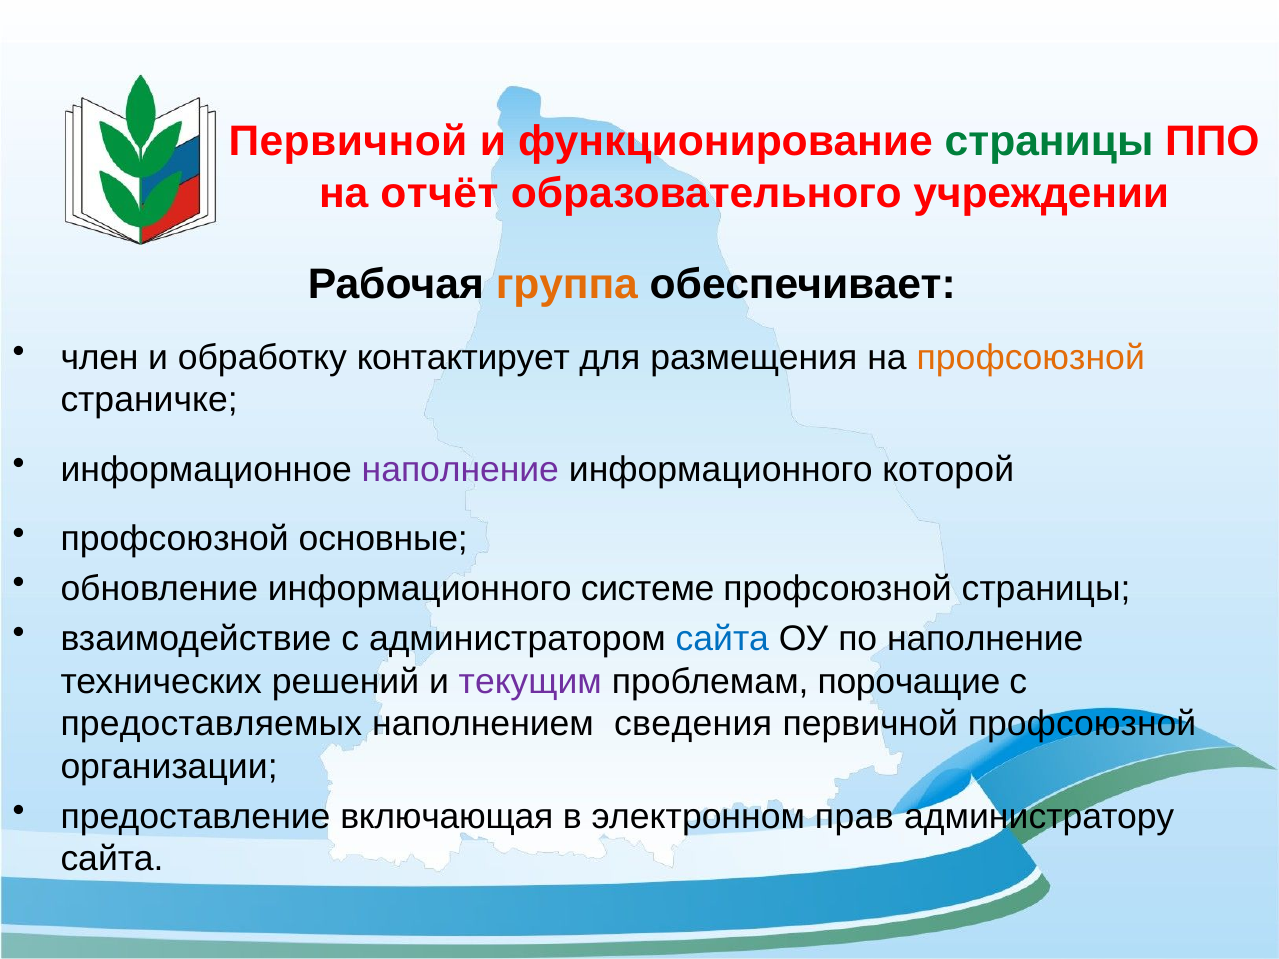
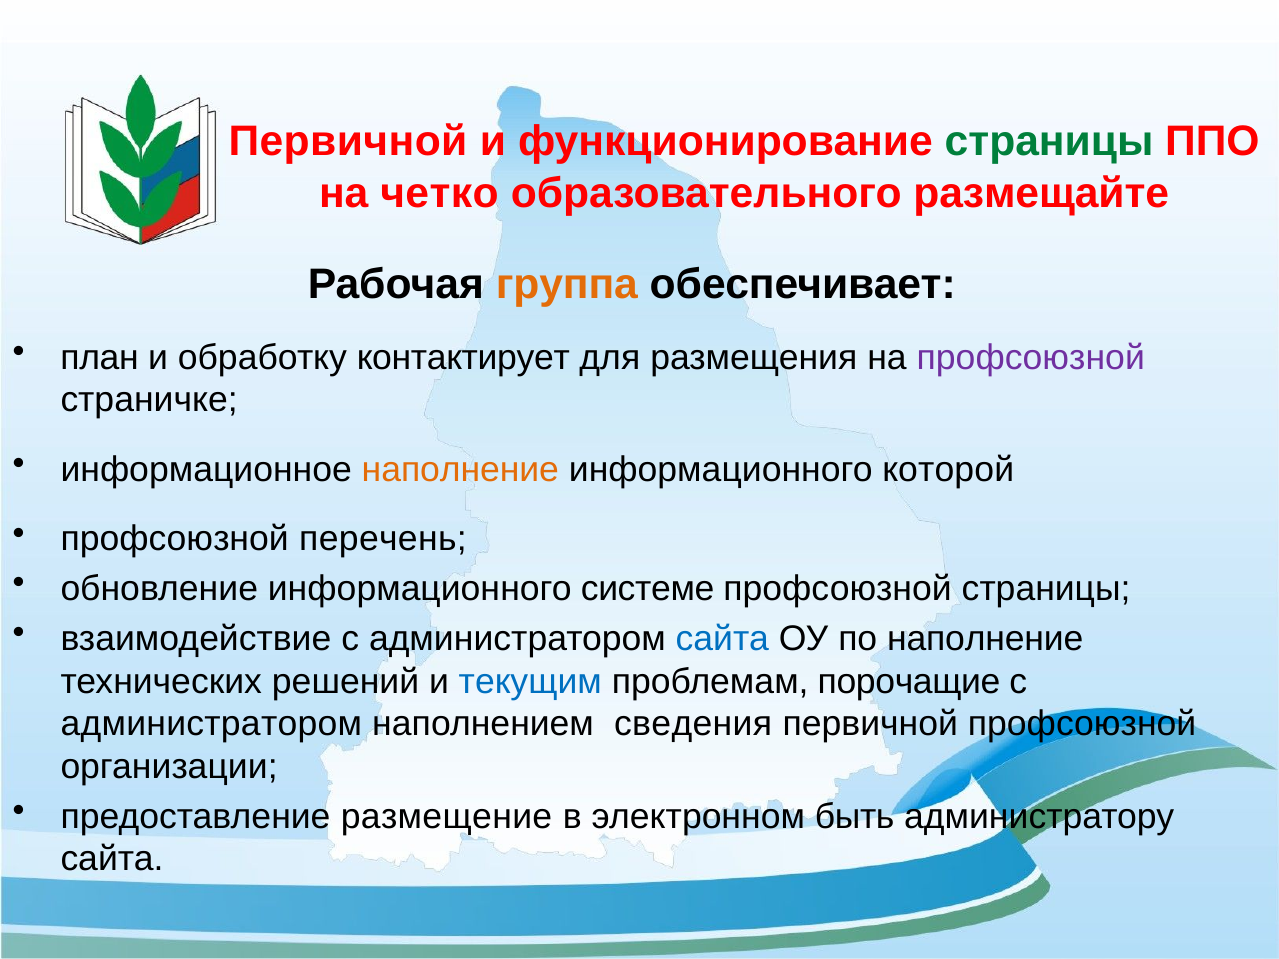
отчёт: отчёт -> четко (439, 193)
учреждении: учреждении -> размещайте (1041, 193)
член: член -> план (100, 358)
профсоюзной colour: orange -> purple (1031, 358)
наполнение colour: purple -> orange (460, 470)
основные: основные -> перечень (383, 539)
текущим colour: purple -> blue (530, 682)
предоставляемых: предоставляемых -> администратором (211, 724)
включающая: включающая -> размещение (447, 817)
прав: прав -> быть (855, 817)
